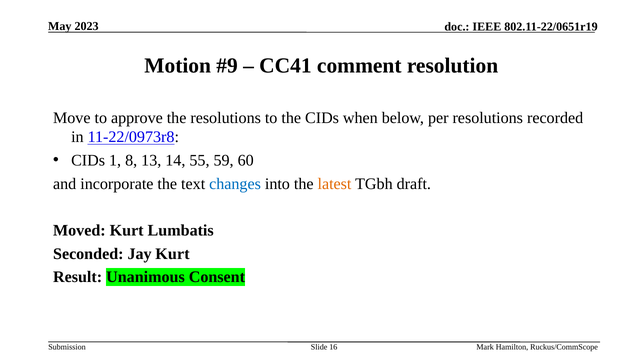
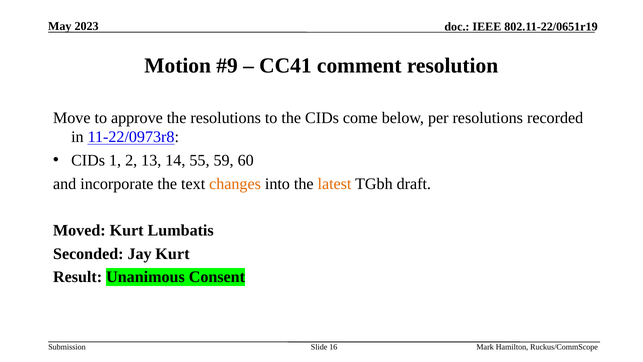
when: when -> come (360, 118)
8: 8 -> 2 (131, 160)
changes colour: blue -> orange (235, 184)
